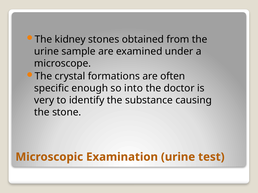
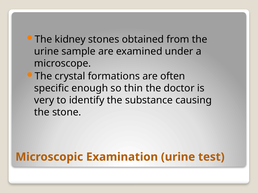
into: into -> thin (134, 88)
